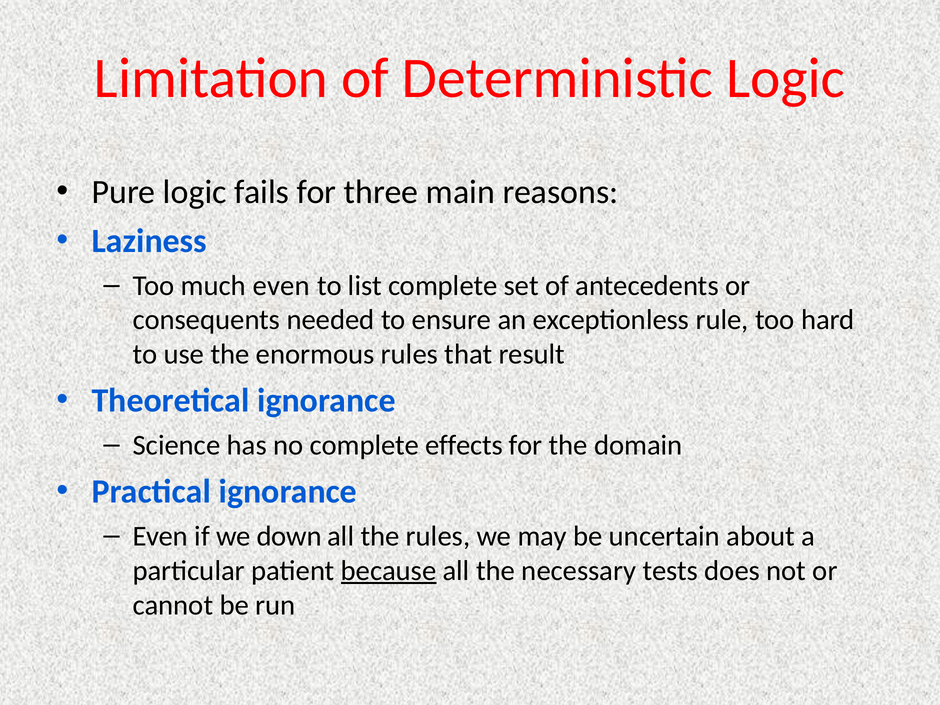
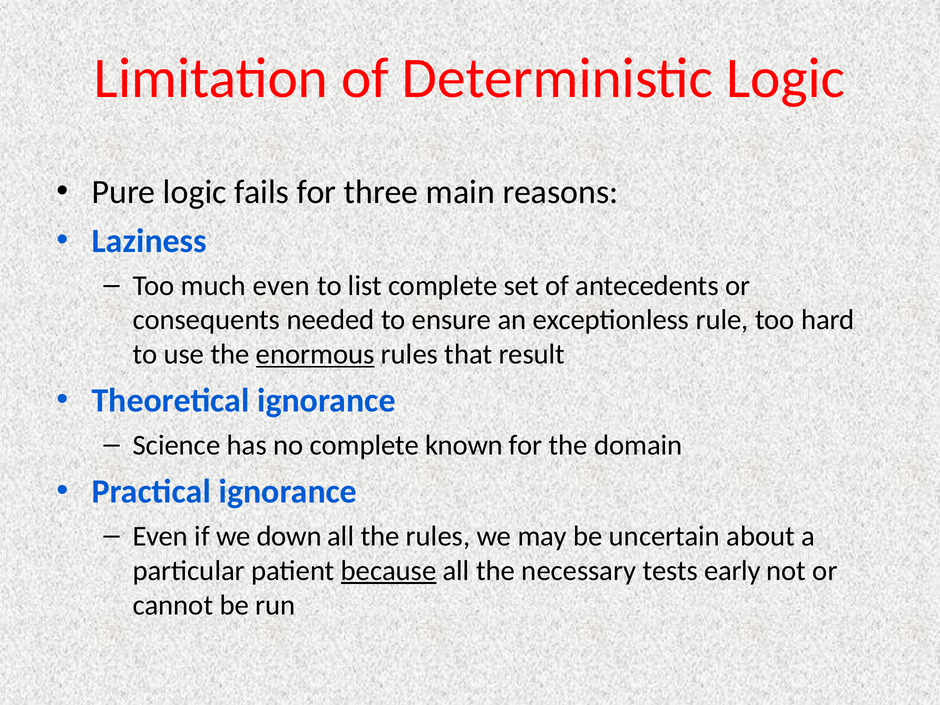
enormous underline: none -> present (315, 354)
effects: effects -> known (464, 445)
does: does -> early (732, 571)
